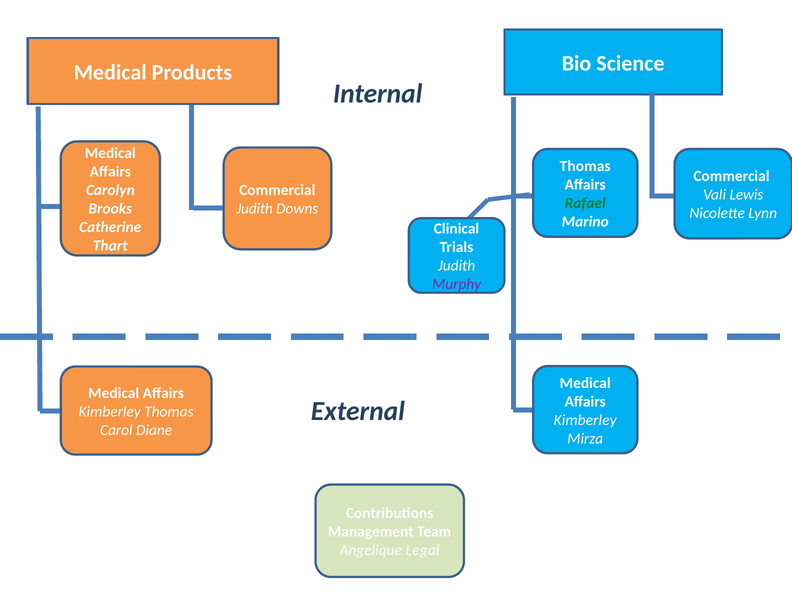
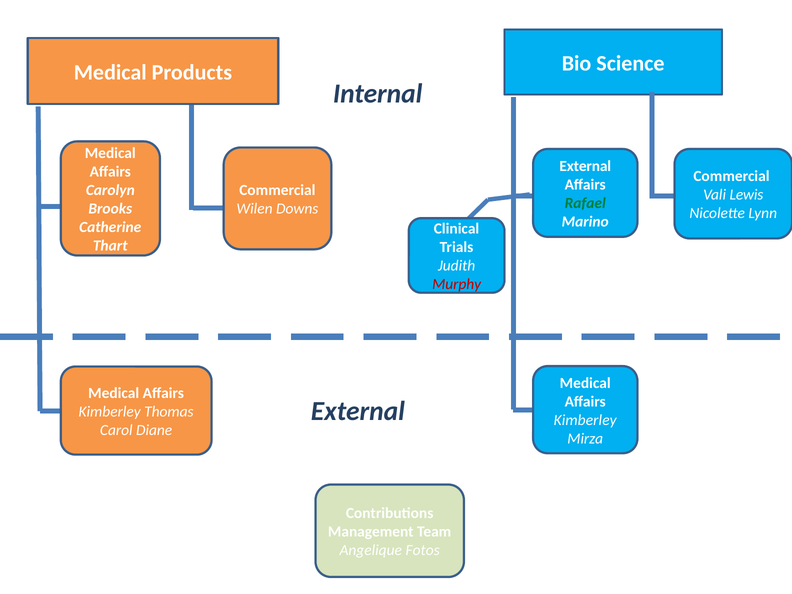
Thomas: Thomas -> External (585, 166)
Judith: Judith -> Wilen (255, 209)
Murphy colour: purple -> red (457, 284)
Legal: Legal -> Fotos (423, 550)
